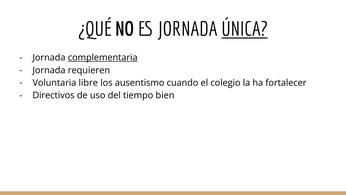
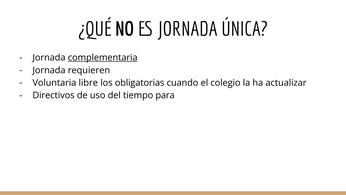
ÚNICA underline: present -> none (245, 29)
ausentismo: ausentismo -> obligatorias (140, 83)
fortalecer: fortalecer -> actualizar (286, 83)
bien: bien -> para (165, 95)
